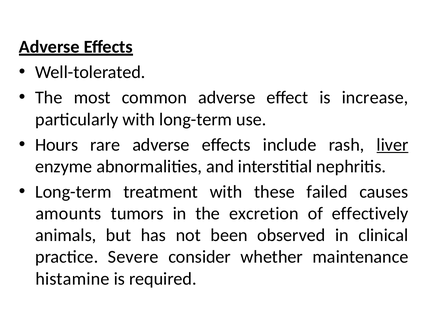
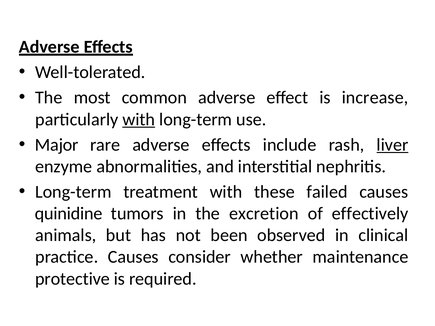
with underline: none -> present (139, 119)
Hours: Hours -> Major (57, 145)
amounts: amounts -> quinidine (69, 214)
practice Severe: Severe -> Causes (133, 257)
histamine: histamine -> protective (73, 279)
